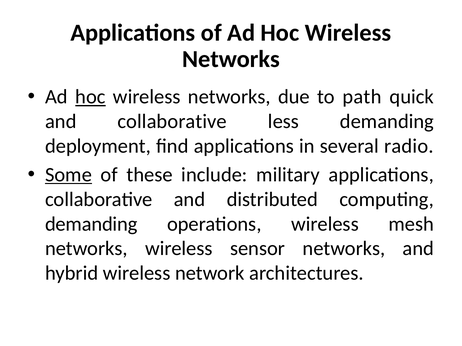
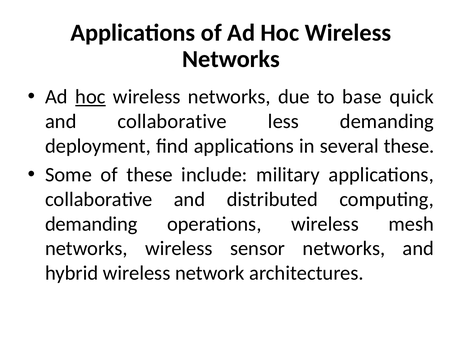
path: path -> base (362, 97)
several radio: radio -> these (409, 146)
Some underline: present -> none (68, 175)
